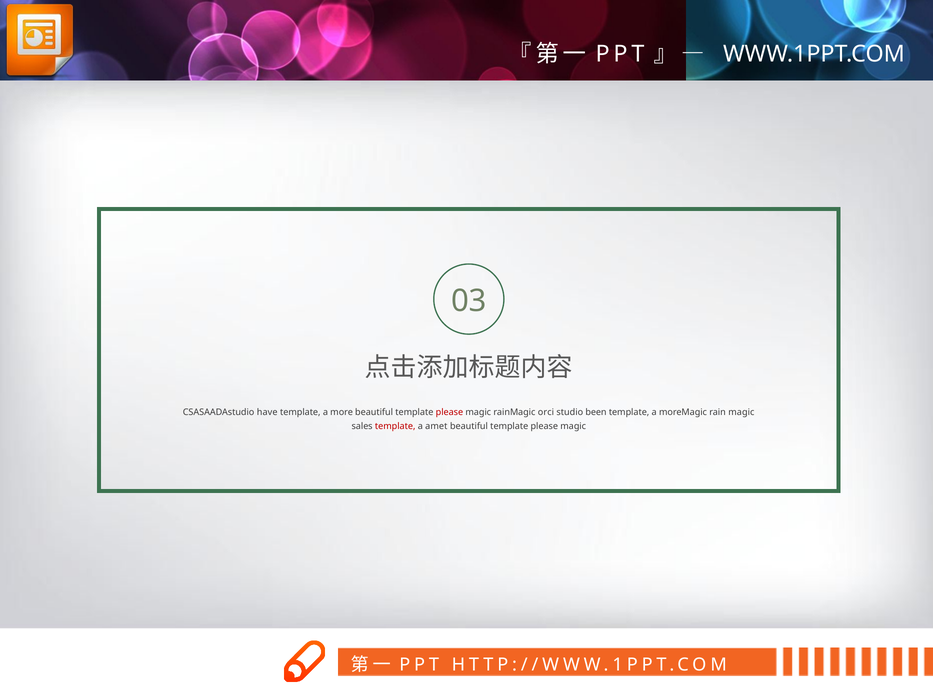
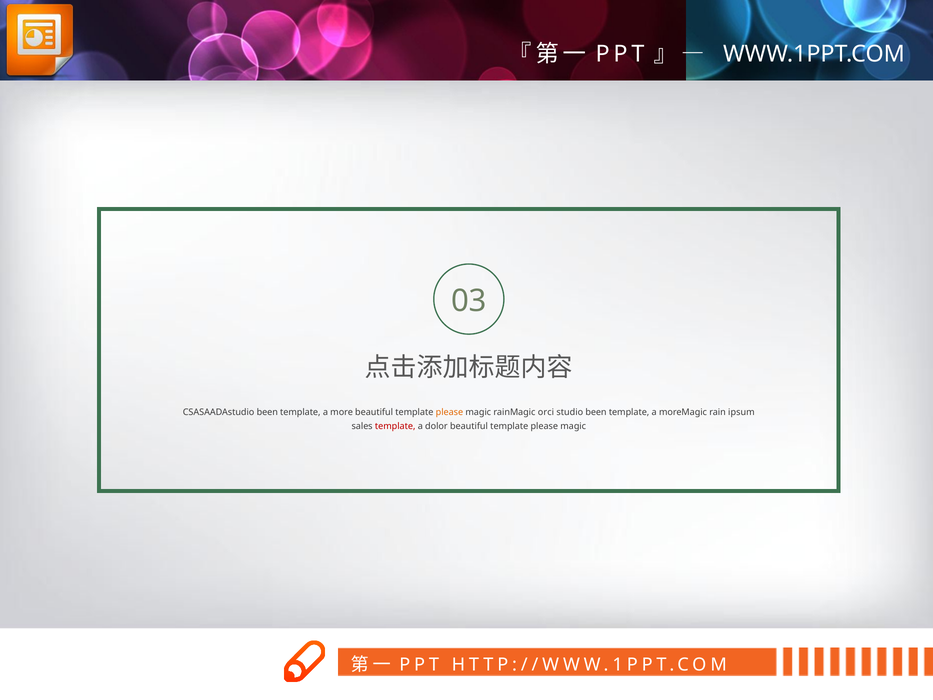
CSASAADAstudio have: have -> been (267, 412)
please colour: red -> orange (449, 412)
rain magic: magic -> ipsum (741, 412)
amet: amet -> dolor (436, 426)
